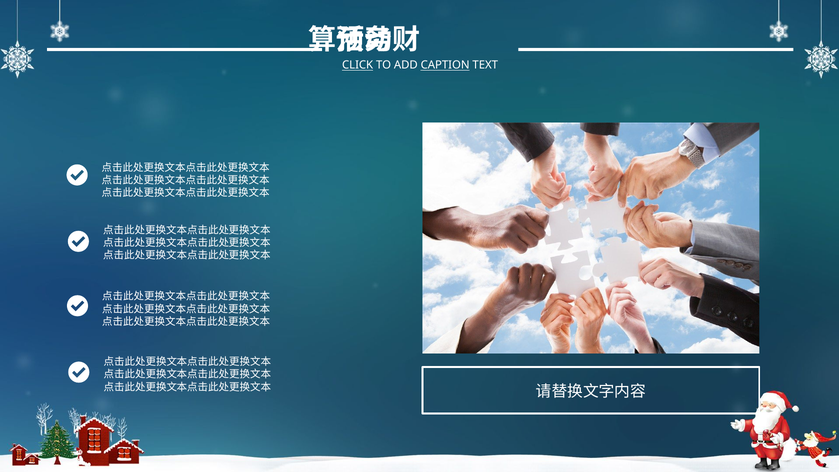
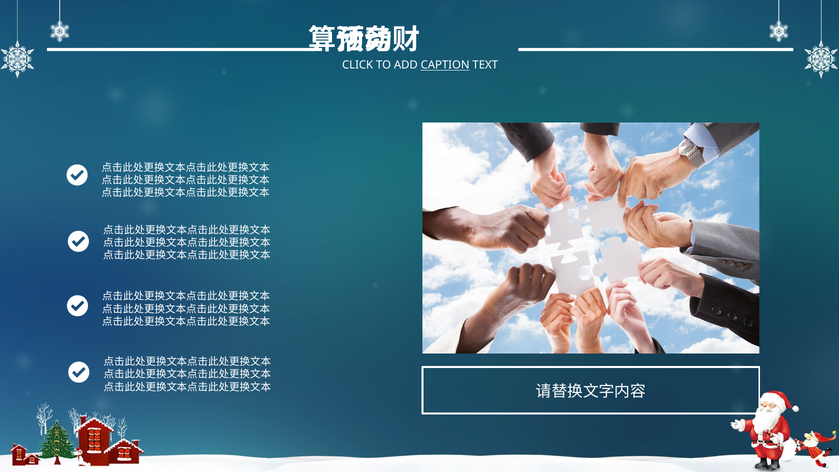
CLICK underline: present -> none (358, 65)
